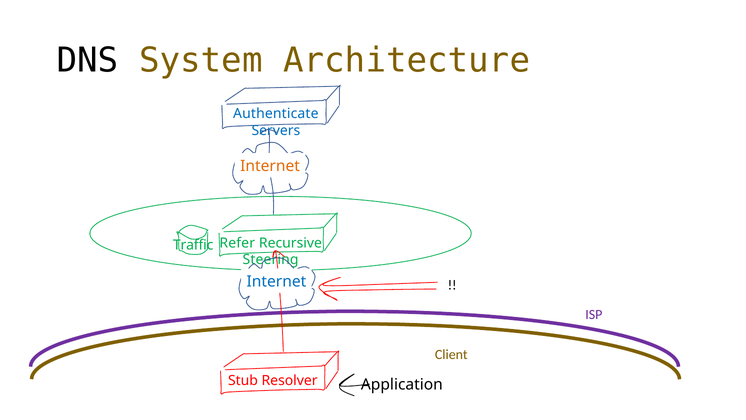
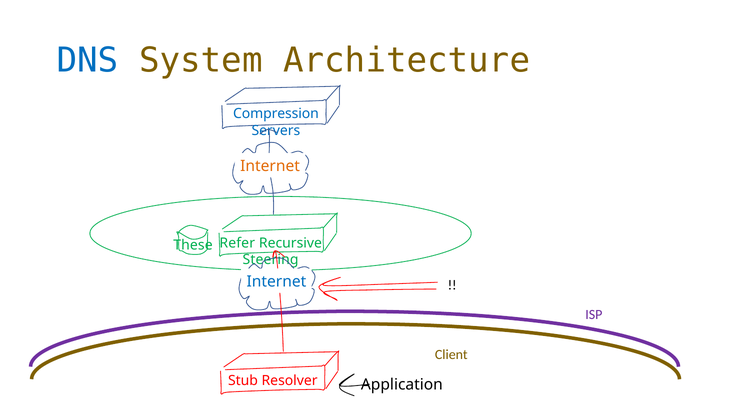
DNS colour: black -> blue (88, 60)
Authenticate: Authenticate -> Compression (276, 114)
Traffic: Traffic -> These (193, 245)
